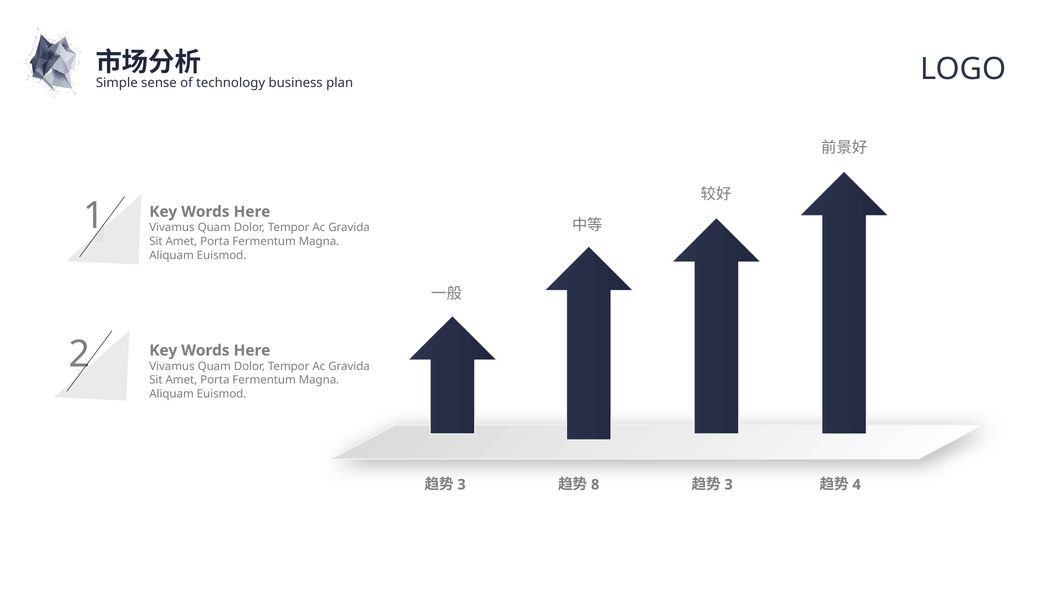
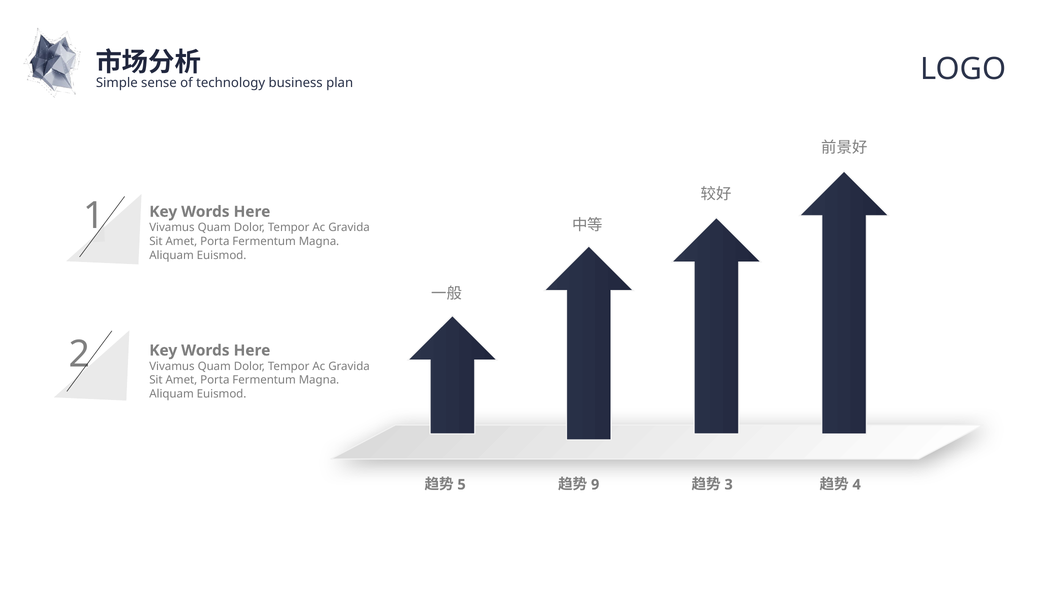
3: 3 -> 5 (462, 485)
8: 8 -> 9 (595, 485)
